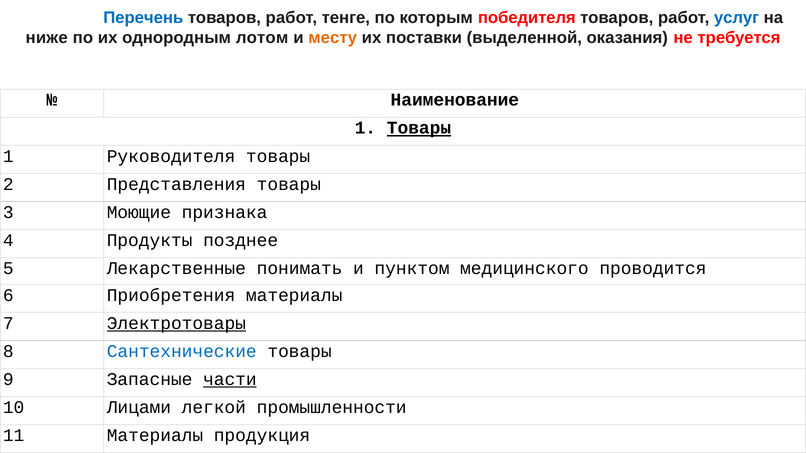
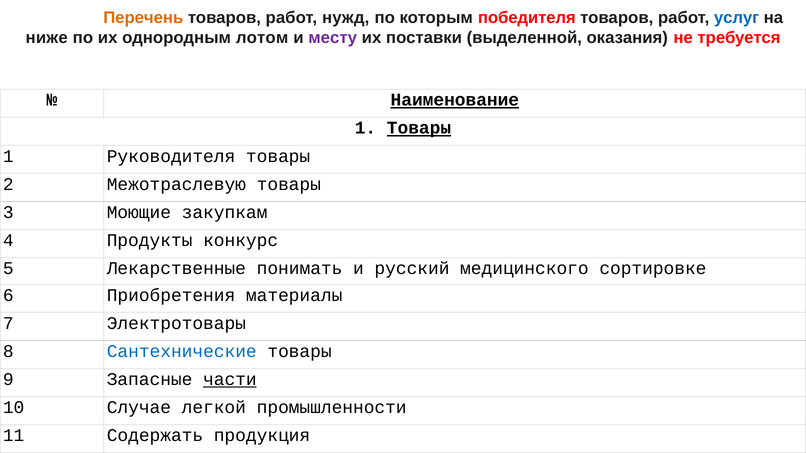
Перечень colour: blue -> orange (143, 18)
тенге: тенге -> нужд (346, 18)
месту colour: orange -> purple (333, 38)
Наименование underline: none -> present (455, 100)
Представления: Представления -> Межотраслевую (176, 184)
признака: признака -> закупкам (225, 212)
позднее: позднее -> конкурс (241, 241)
пунктом: пунктом -> русский (412, 269)
проводится: проводится -> сортировке (653, 269)
Электротовары underline: present -> none (176, 323)
Лицами: Лицами -> Случае (139, 408)
11 Материалы: Материалы -> Содержать (155, 436)
